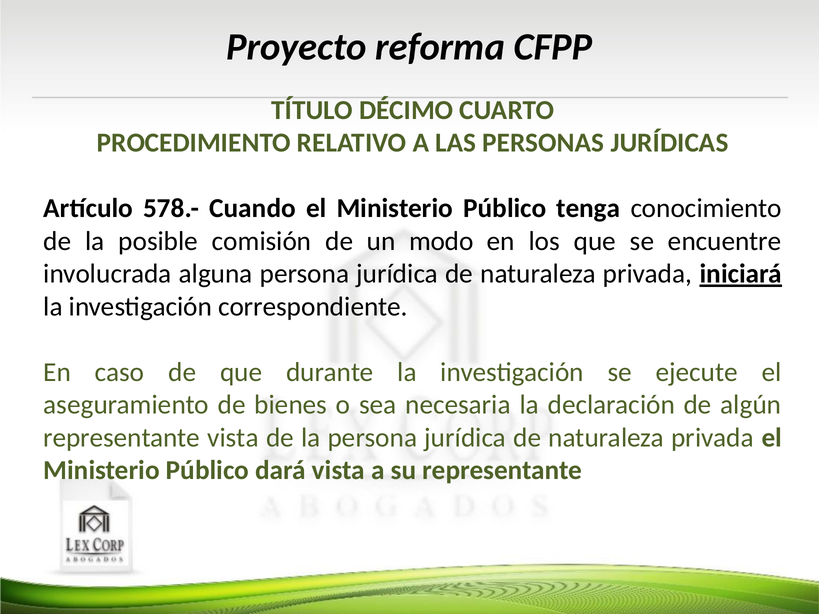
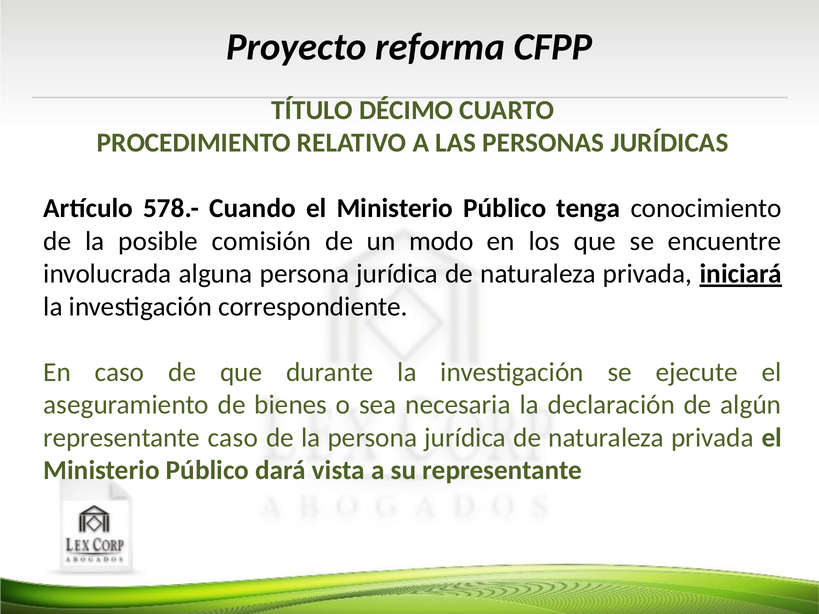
representante vista: vista -> caso (233, 438)
